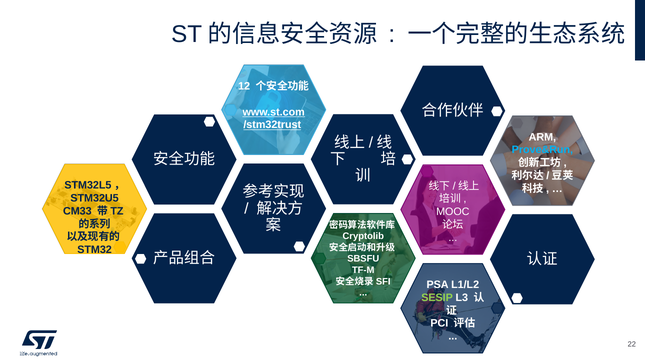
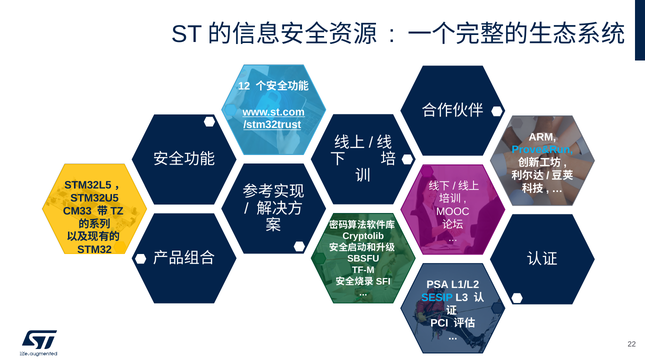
SESIP colour: light green -> light blue (437, 297)
